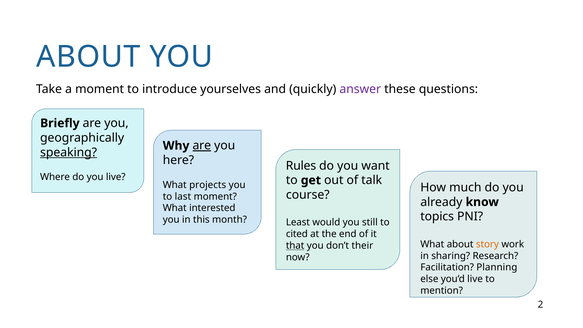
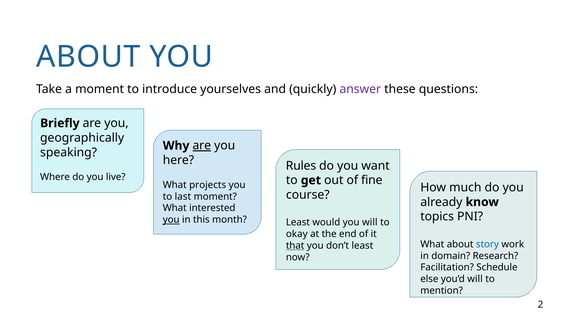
speaking underline: present -> none (69, 152)
talk: talk -> fine (372, 180)
you underline: none -> present (171, 220)
you still: still -> will (370, 222)
cited: cited -> okay (297, 234)
story colour: orange -> blue (487, 244)
don’t their: their -> least (362, 246)
sharing: sharing -> domain (451, 256)
Planning: Planning -> Schedule (497, 267)
you’d live: live -> will (475, 279)
